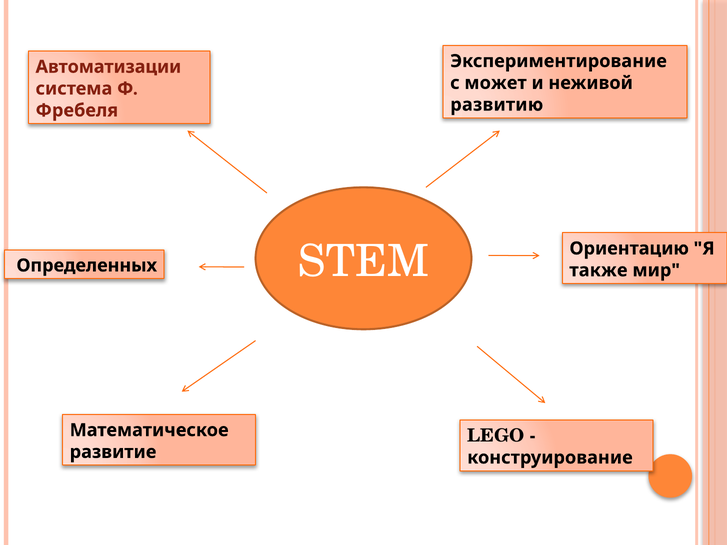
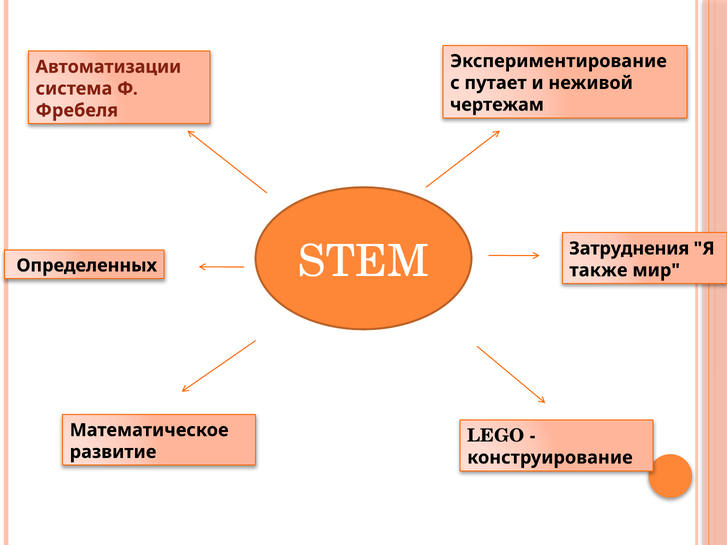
может: может -> путает (496, 83)
развитию: развитию -> чертежам (497, 105)
Ориентацию: Ориентацию -> Затруднения (629, 249)
